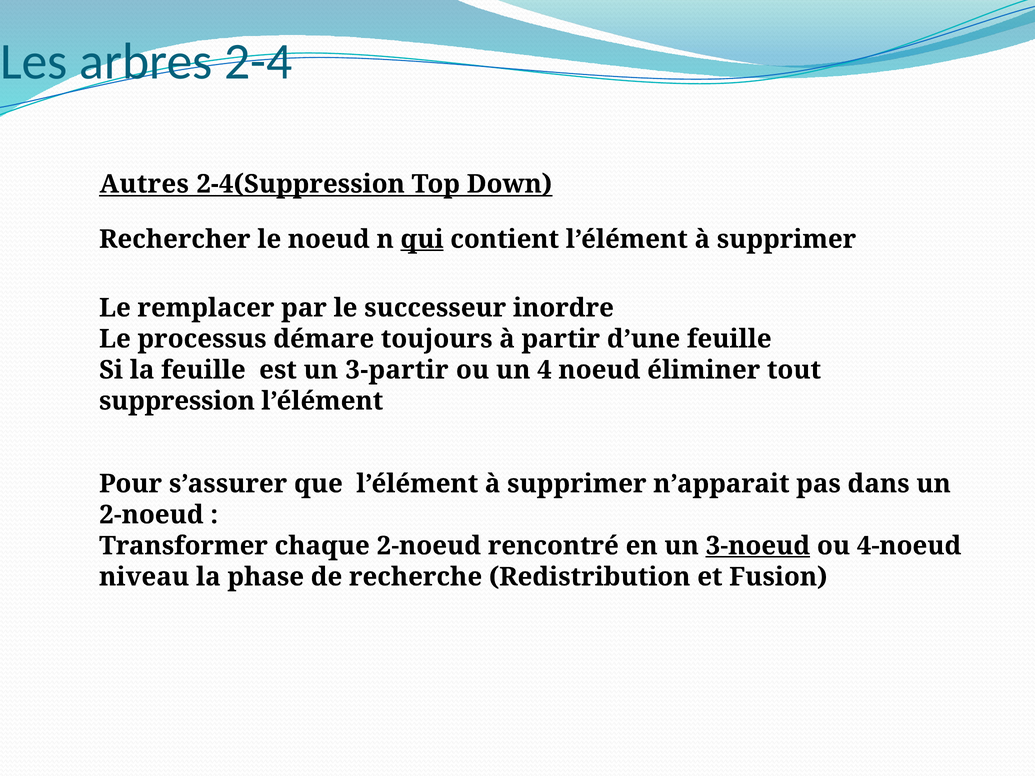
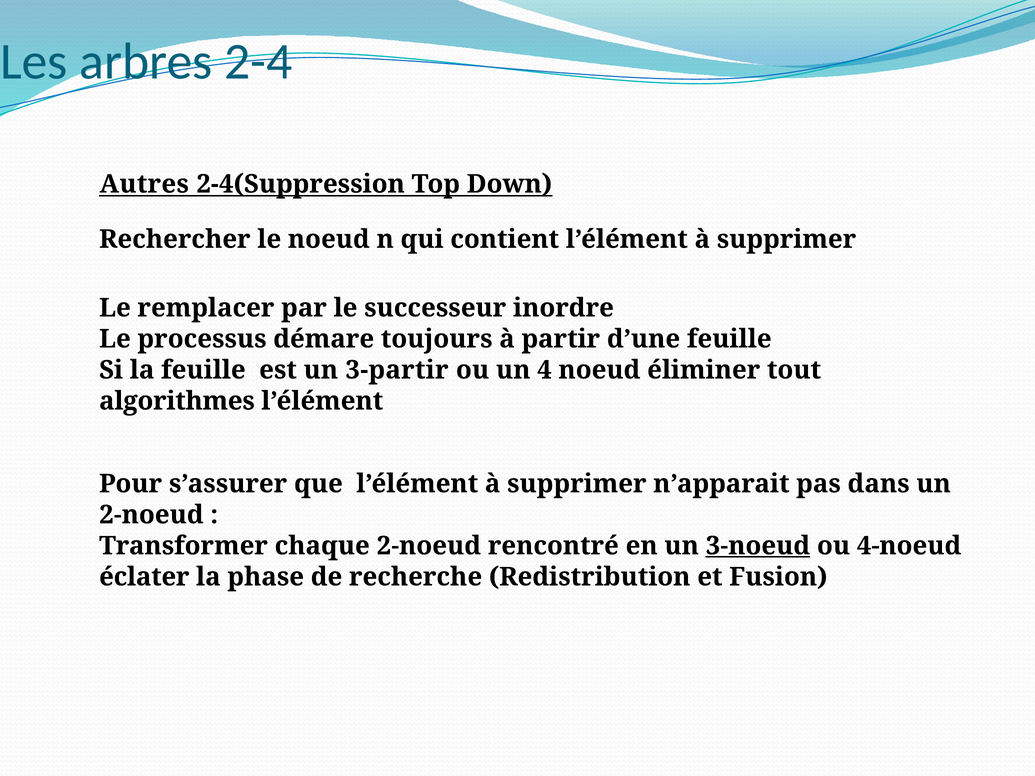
qui underline: present -> none (422, 239)
suppression: suppression -> algorithmes (177, 401)
niveau: niveau -> éclater (144, 577)
